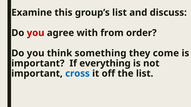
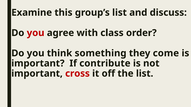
from: from -> class (112, 33)
everything: everything -> contribute (105, 64)
cross colour: blue -> red (77, 74)
